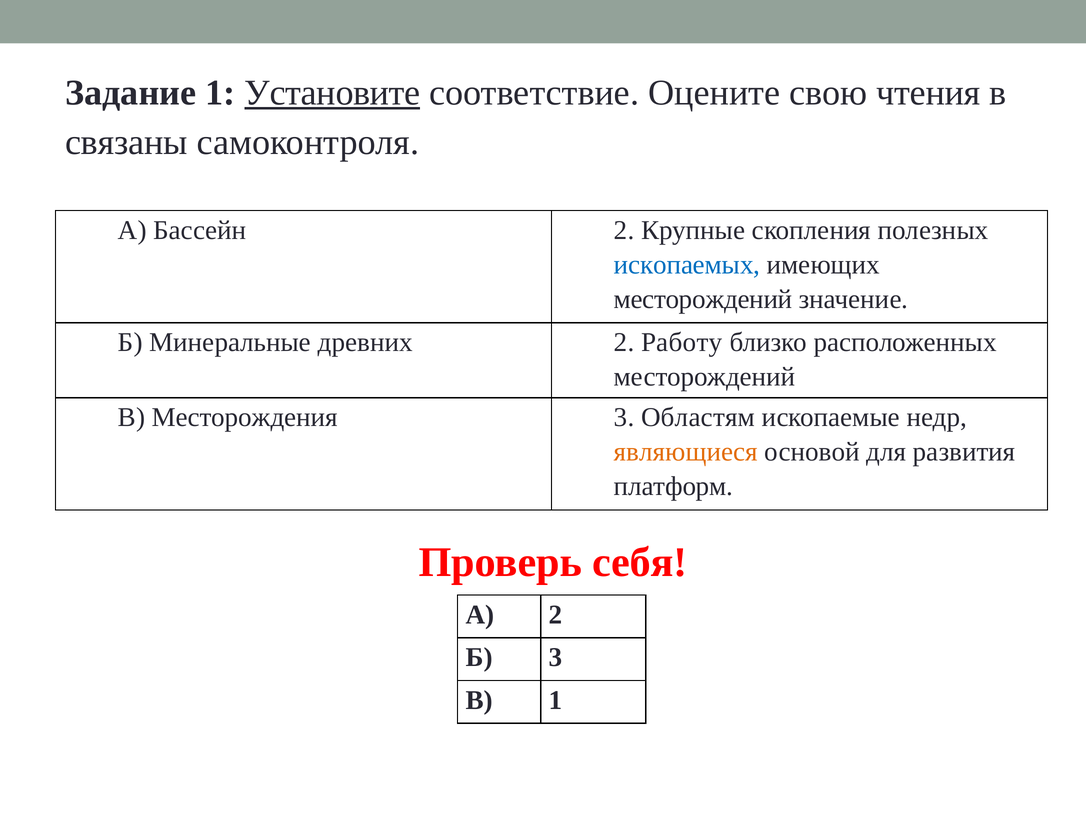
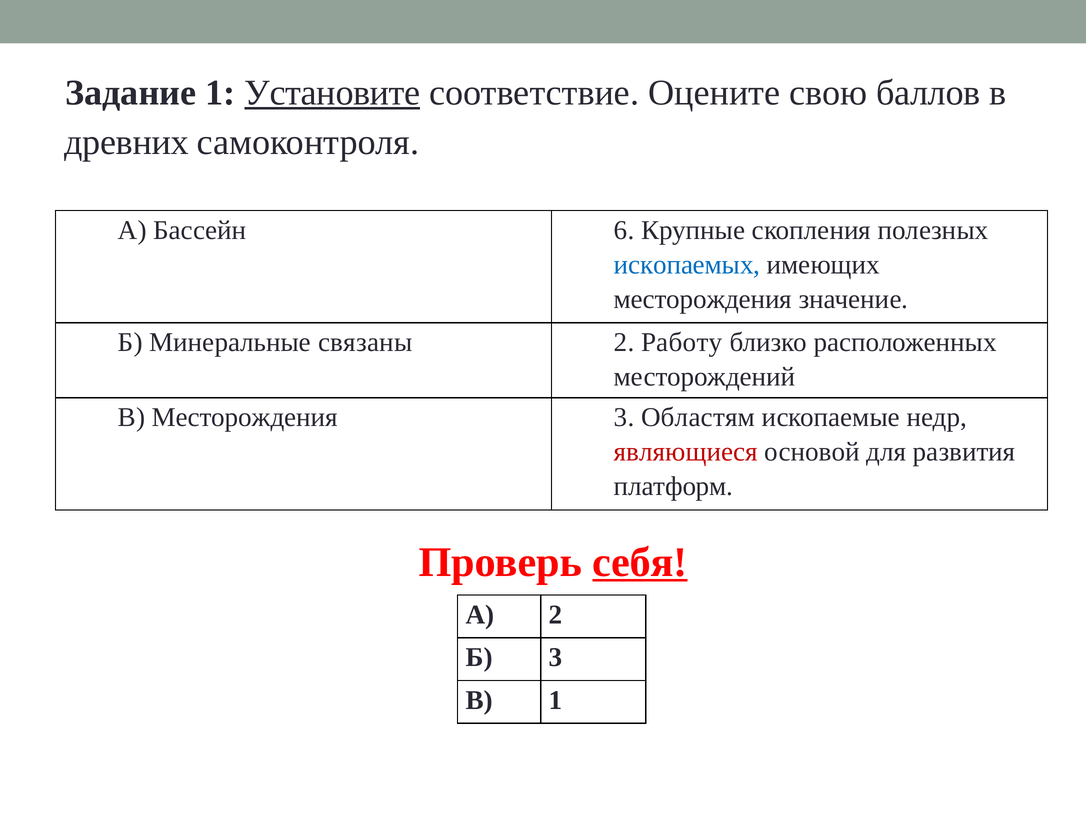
чтения: чтения -> баллов (928, 93)
связаны: связаны -> древних (127, 143)
Бассейн 2: 2 -> 6 (624, 230)
месторождений: месторождений -> месторождения (703, 299)
древних: древних -> связаны (365, 343)
являющиеся colour: orange -> red (686, 452)
себя underline: none -> present (640, 563)
